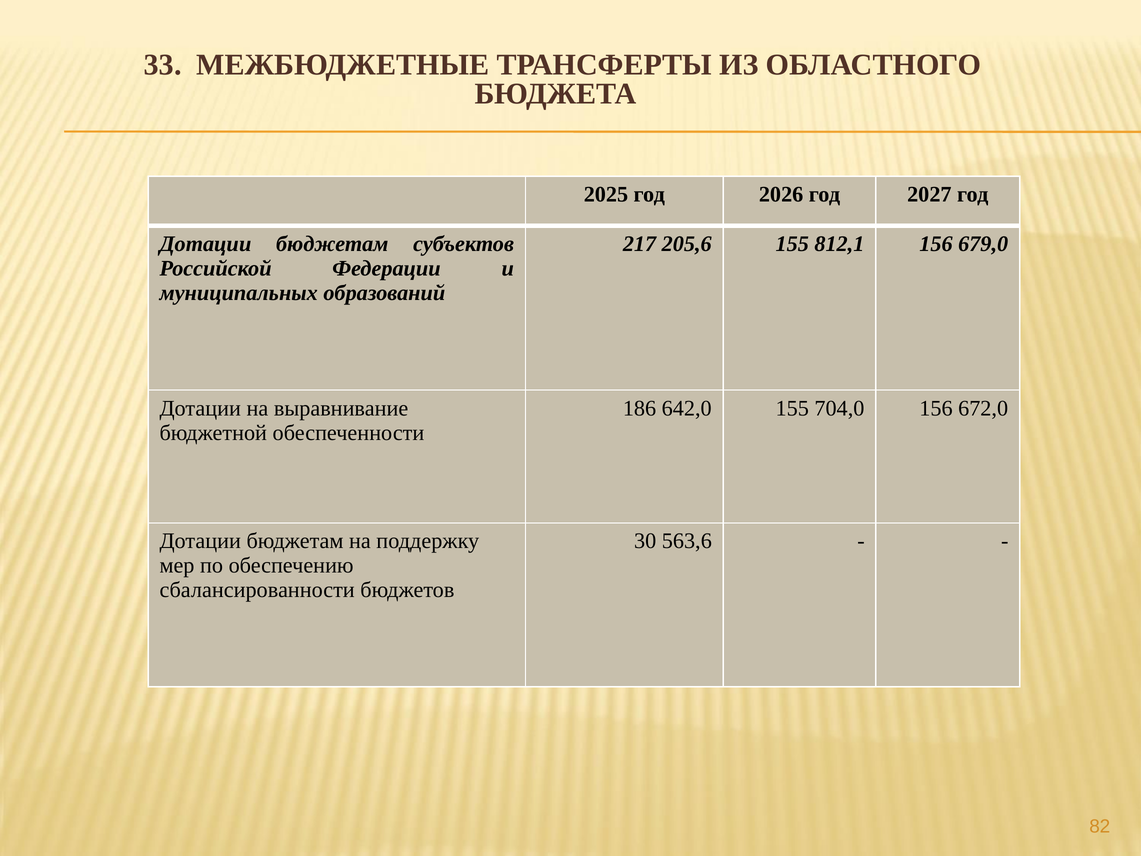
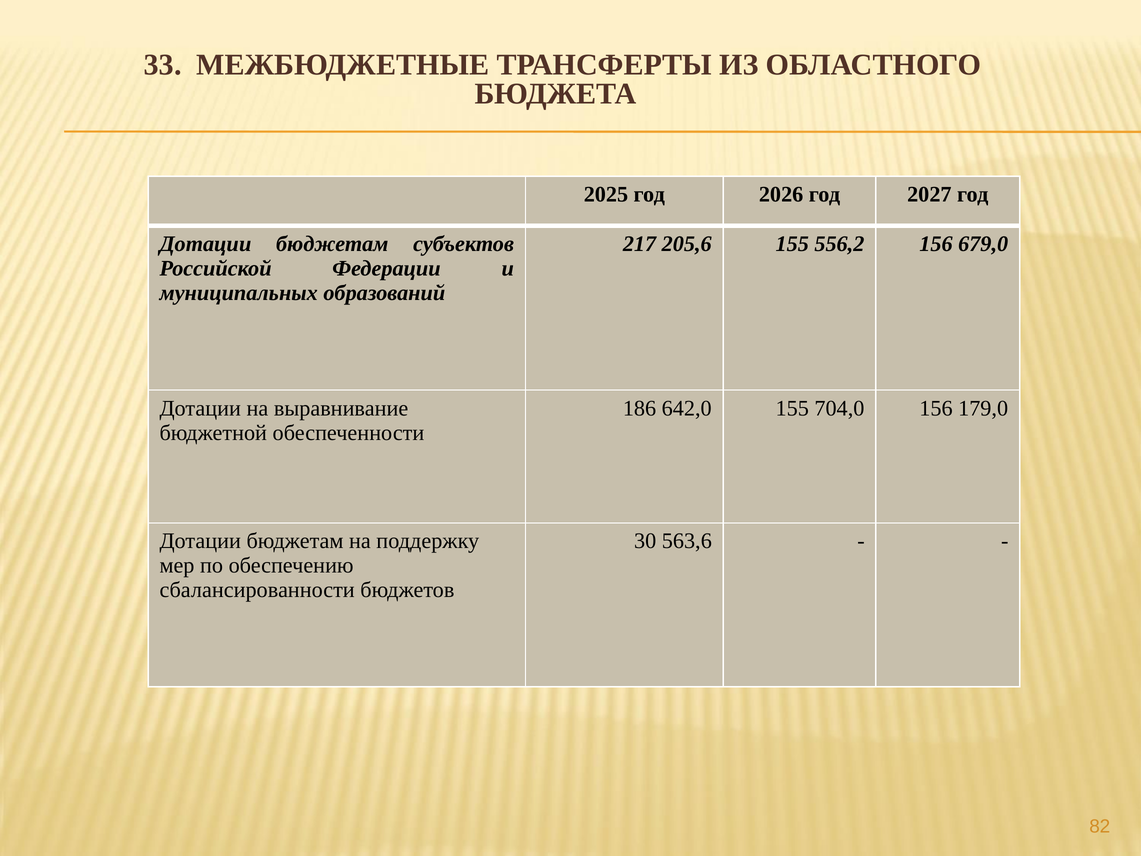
812,1: 812,1 -> 556,2 (839, 244)
672,0: 672,0 -> 179,0 (983, 408)
